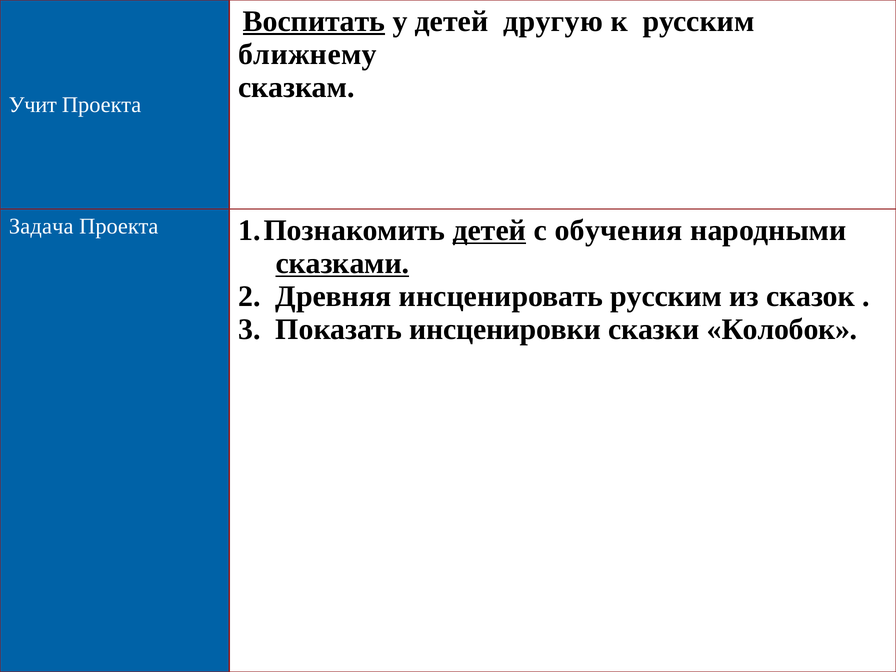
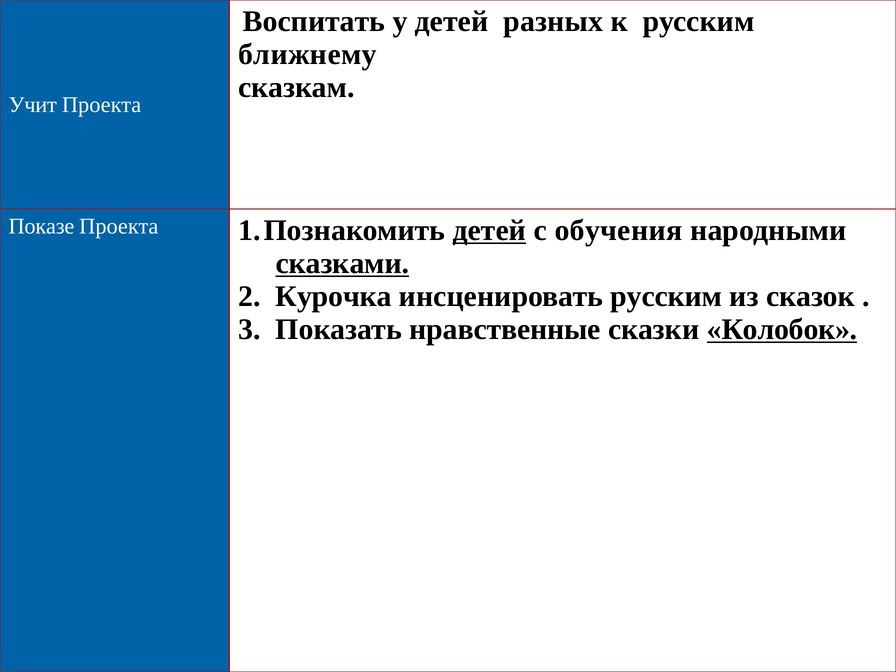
Воспитать underline: present -> none (314, 21)
другую: другую -> разных (553, 21)
Задача: Задача -> Показе (41, 226)
Древняя: Древняя -> Курочка (334, 296)
инсценировки: инсценировки -> нравственные (505, 329)
Колобок underline: none -> present (782, 329)
